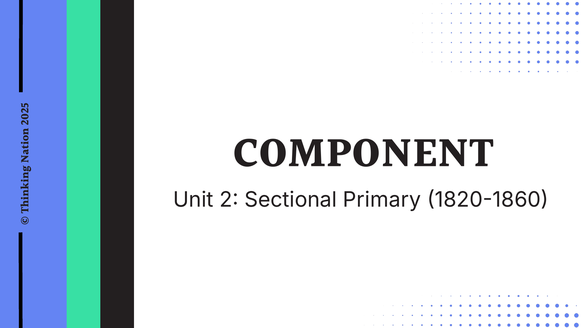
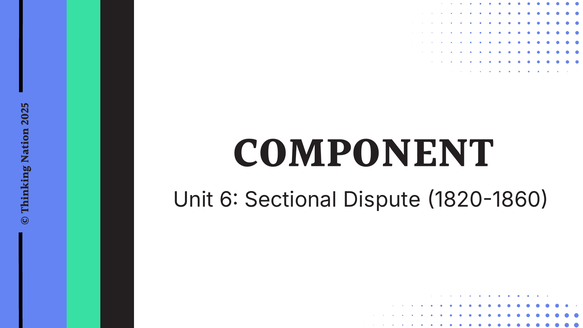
Unit 2: 2 -> 6 (229, 200)
Primary: Primary -> Dispute (382, 200)
